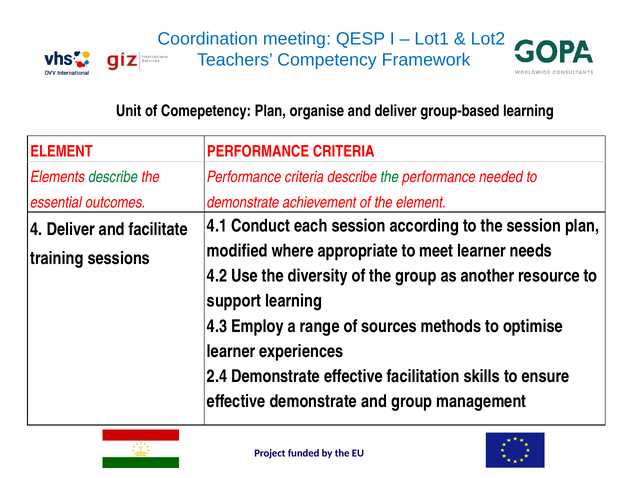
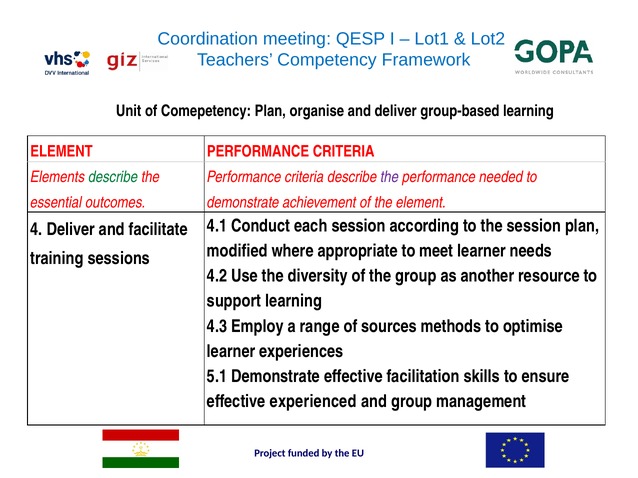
the colour: green -> purple (390, 177)
2.4: 2.4 -> 5.1 (217, 377)
effective demonstrate: demonstrate -> experienced (313, 402)
